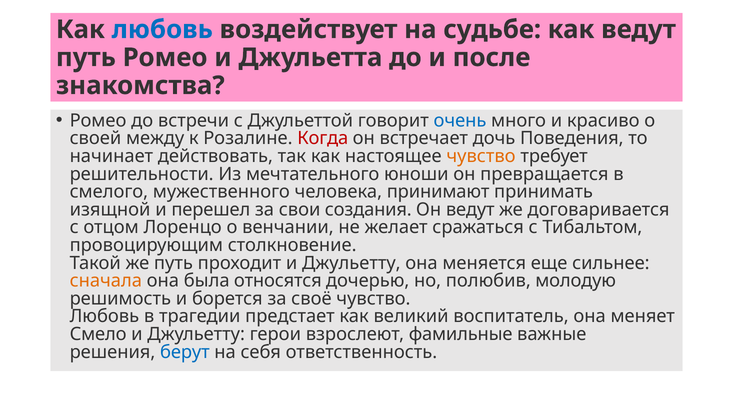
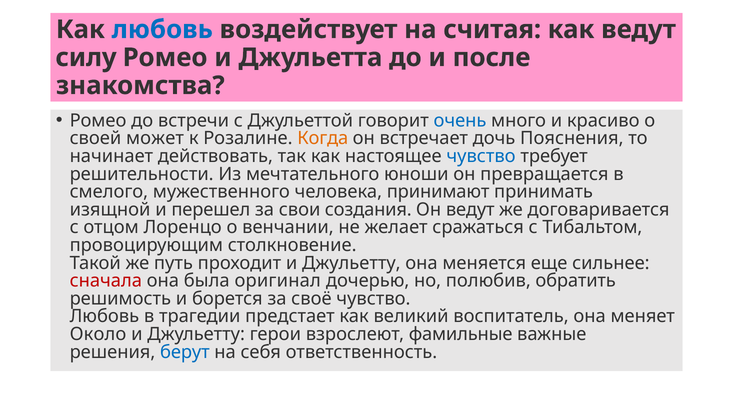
судьбе: судьбе -> считая (492, 30)
путь: путь -> силу (86, 58)
между: между -> может (155, 139)
Когда colour: red -> orange (323, 139)
Поведения: Поведения -> Пояснения (572, 139)
чувство colour: orange -> blue (481, 156)
сначала colour: orange -> red (106, 281)
относятся: относятся -> оригинал (278, 281)
молодую: молодую -> обратить (576, 281)
Смело: Смело -> Около (98, 334)
